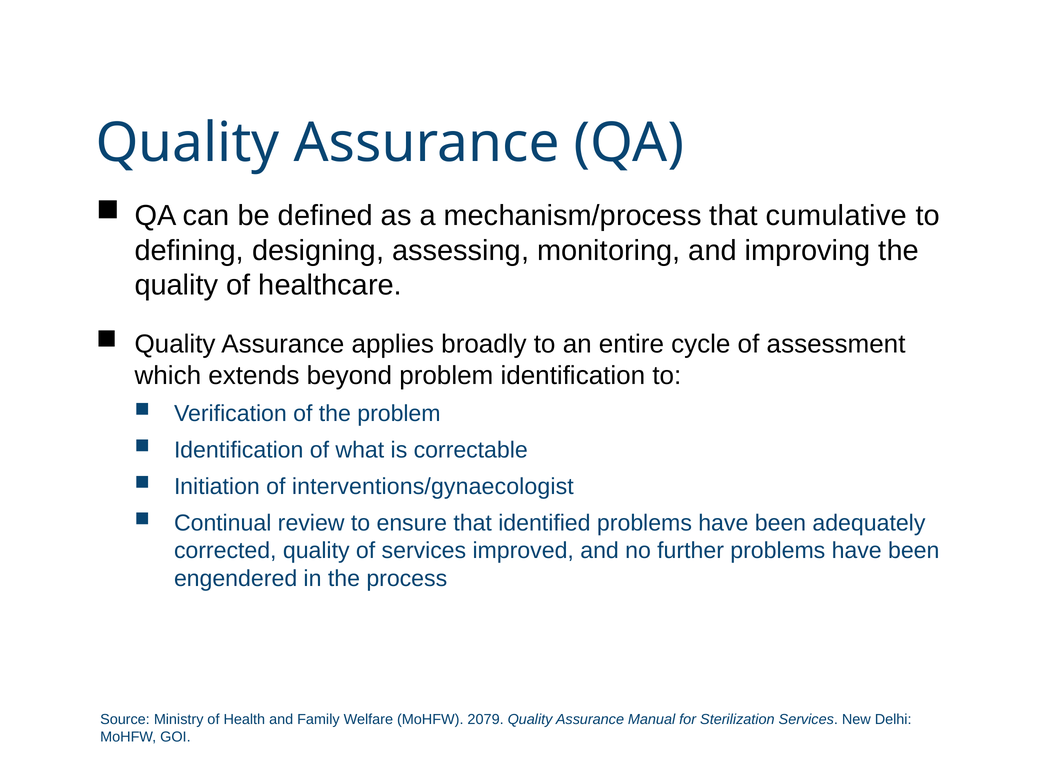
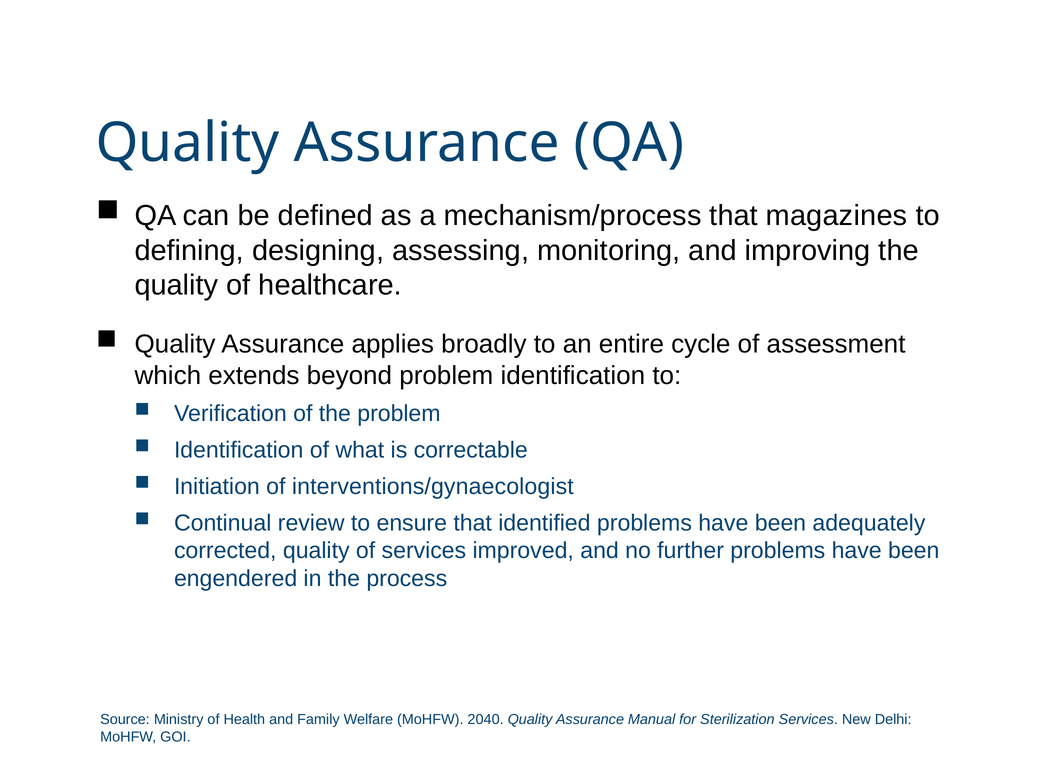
cumulative: cumulative -> magazines (837, 216)
2079: 2079 -> 2040 (486, 719)
